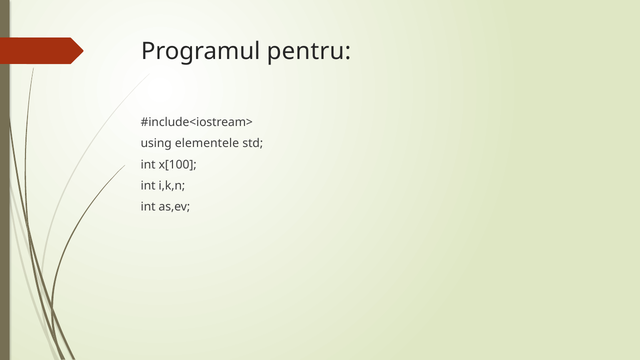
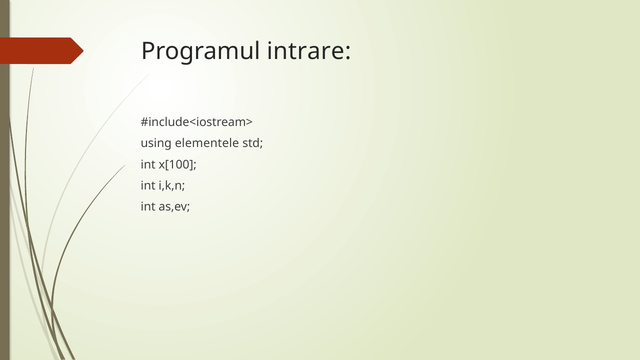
pentru: pentru -> intrare (309, 51)
